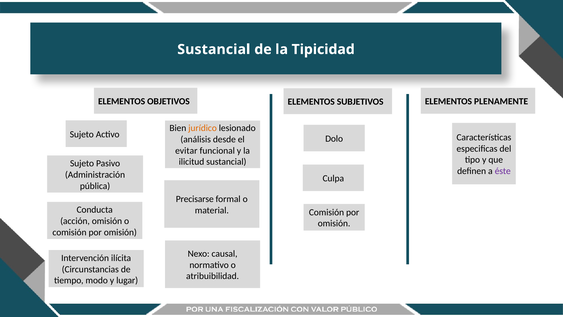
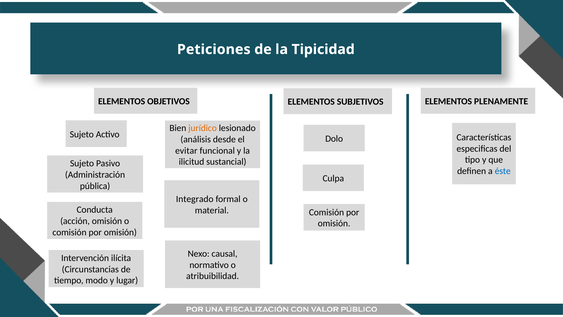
Sustancial: Sustancial -> Peticiones (214, 49)
éste colour: purple -> blue (503, 171)
Precisarse: Precisarse -> Integrado (195, 199)
